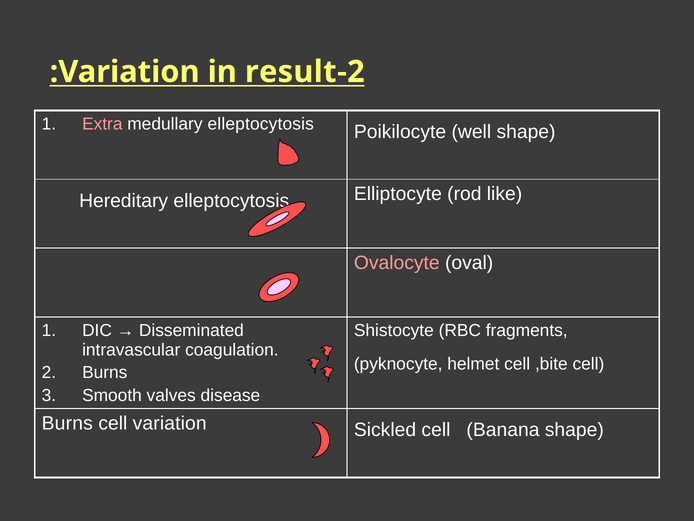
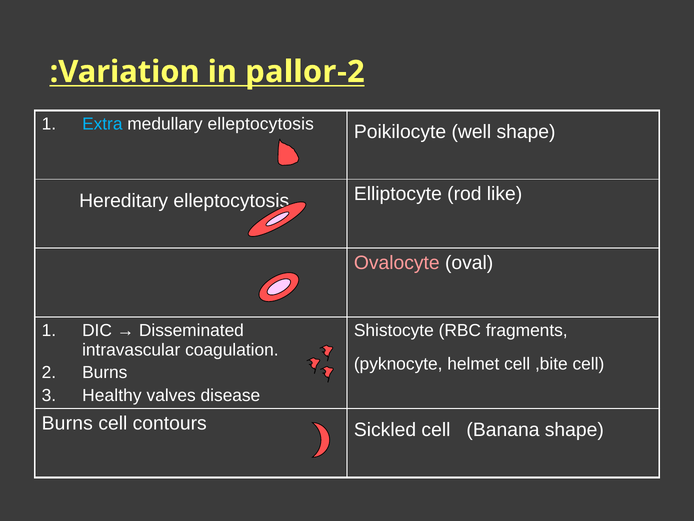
result: result -> pallor (291, 72)
Extra colour: pink -> light blue (102, 124)
Smooth: Smooth -> Healthy (112, 395)
cell variation: variation -> contours (170, 423)
